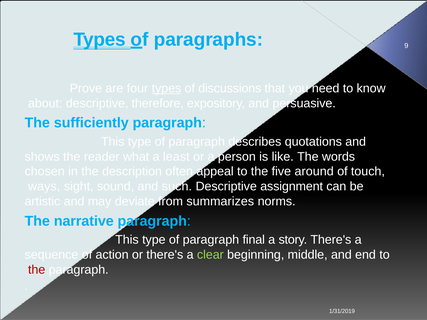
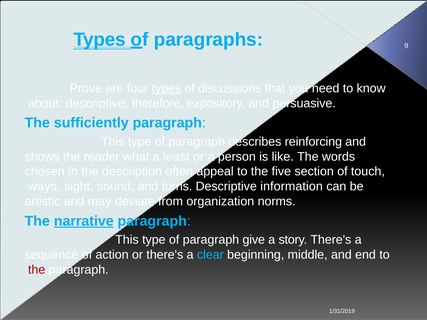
quotations: quotations -> reinforcing (313, 142)
around: around -> section (314, 172)
such: such -> turns (177, 187)
assignment: assignment -> information (292, 187)
summarizes: summarizes -> organization (220, 202)
narrative underline: none -> present (84, 221)
final: final -> give (254, 240)
clear colour: light green -> light blue (210, 255)
